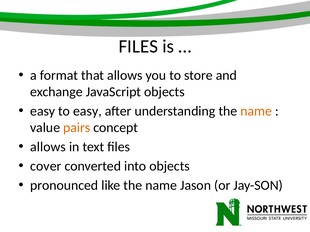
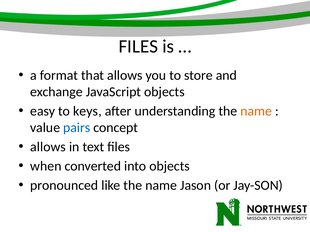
to easy: easy -> keys (87, 111)
pairs colour: orange -> blue (77, 128)
cover: cover -> when (46, 166)
